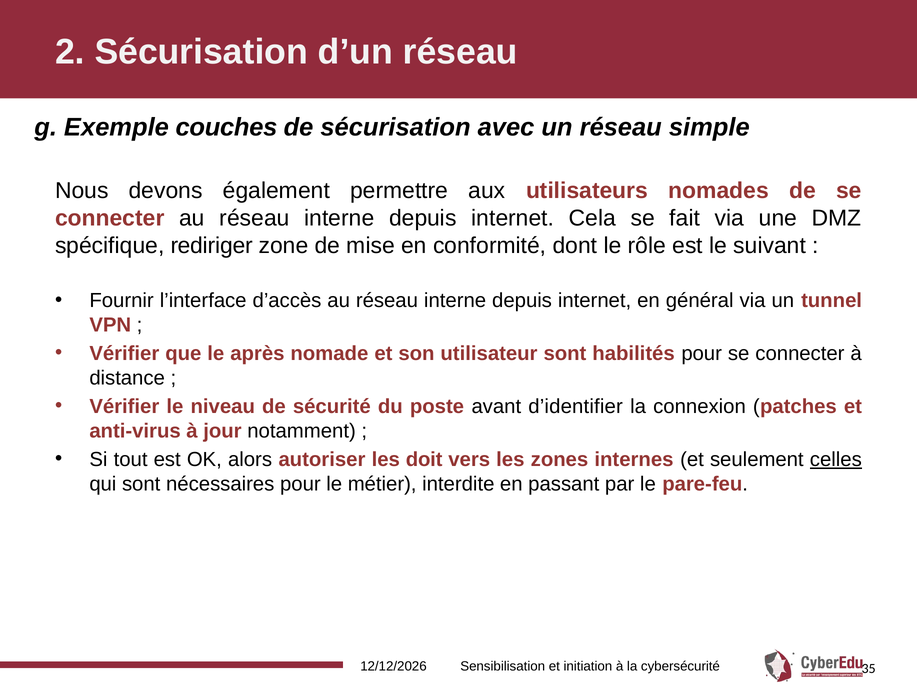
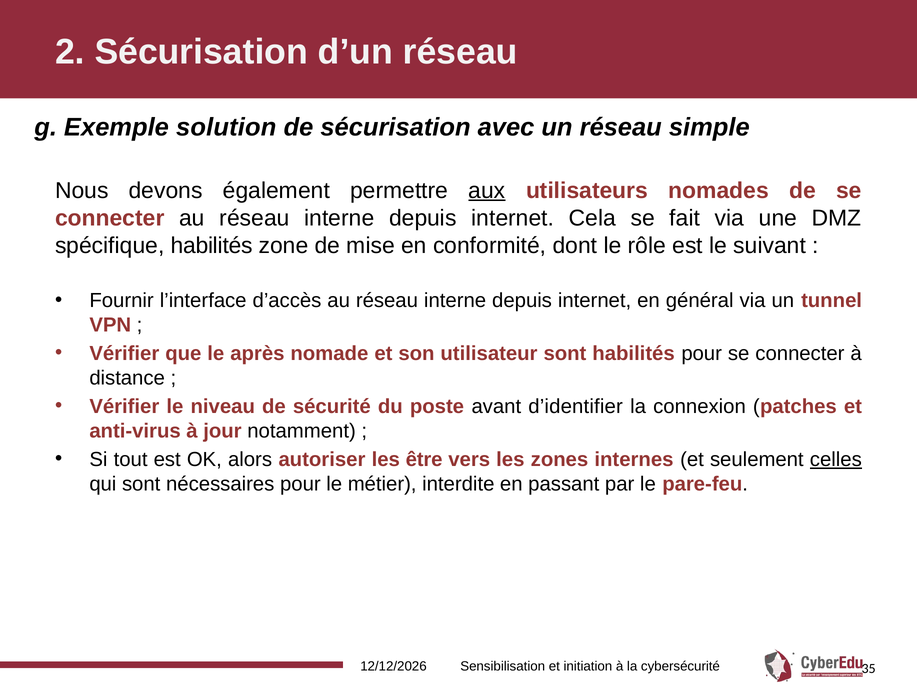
couches: couches -> solution (226, 127)
aux underline: none -> present (487, 190)
spécifique rediriger: rediriger -> habilités (212, 246)
doit: doit -> être (424, 459)
